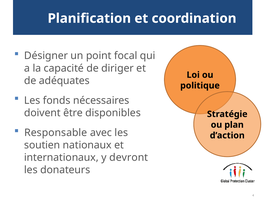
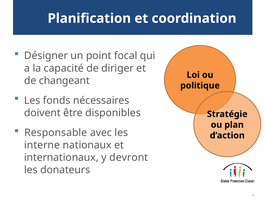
adéquates: adéquates -> changeant (64, 80)
soutien: soutien -> interne (42, 145)
